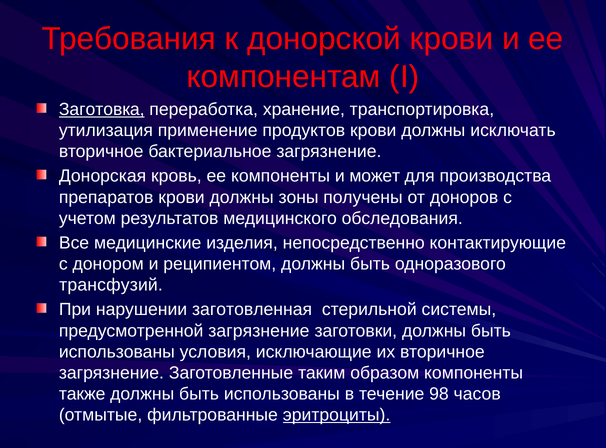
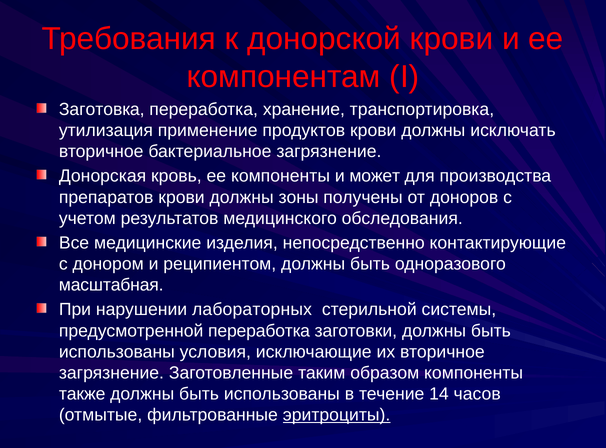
Заготовка underline: present -> none (102, 109)
трансфузий: трансфузий -> масштабная (111, 285)
заготовленная: заготовленная -> лабораторных (252, 310)
предусмотренной загрязнение: загрязнение -> переработка (259, 331)
98: 98 -> 14 (439, 394)
